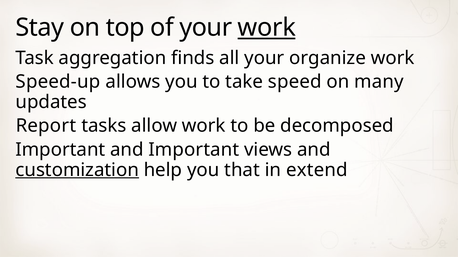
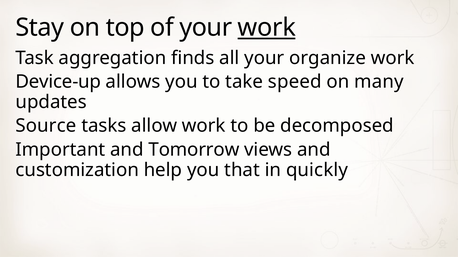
Speed-up: Speed-up -> Device-up (58, 82)
Report: Report -> Source (46, 126)
and Important: Important -> Tomorrow (194, 150)
customization underline: present -> none (77, 170)
extend: extend -> quickly (317, 170)
